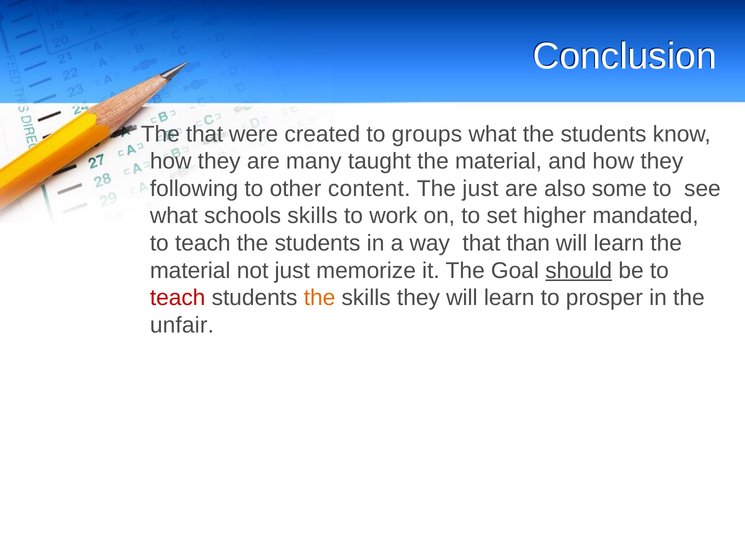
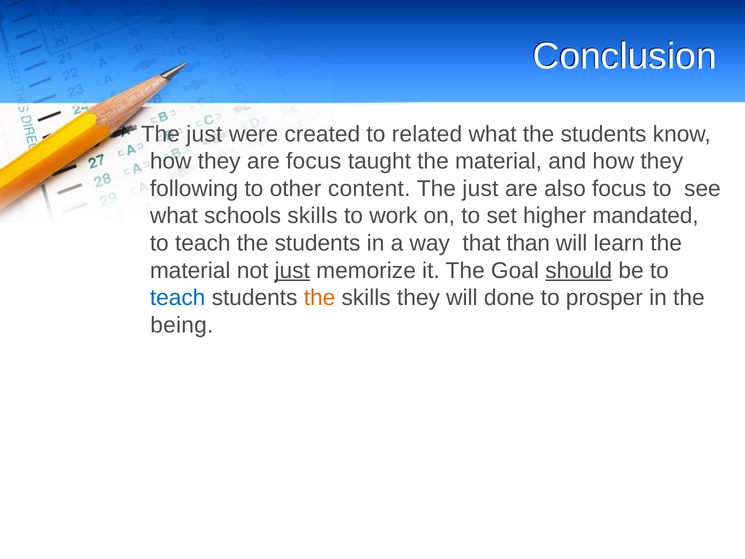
that: that -> just (204, 134)
groups: groups -> related (427, 134)
are many: many -> focus (314, 161)
also some: some -> focus (619, 189)
just underline: none -> present (292, 270)
teach colour: red -> blue (178, 298)
they will learn: learn -> done (509, 298)
unfair: unfair -> being (182, 325)
